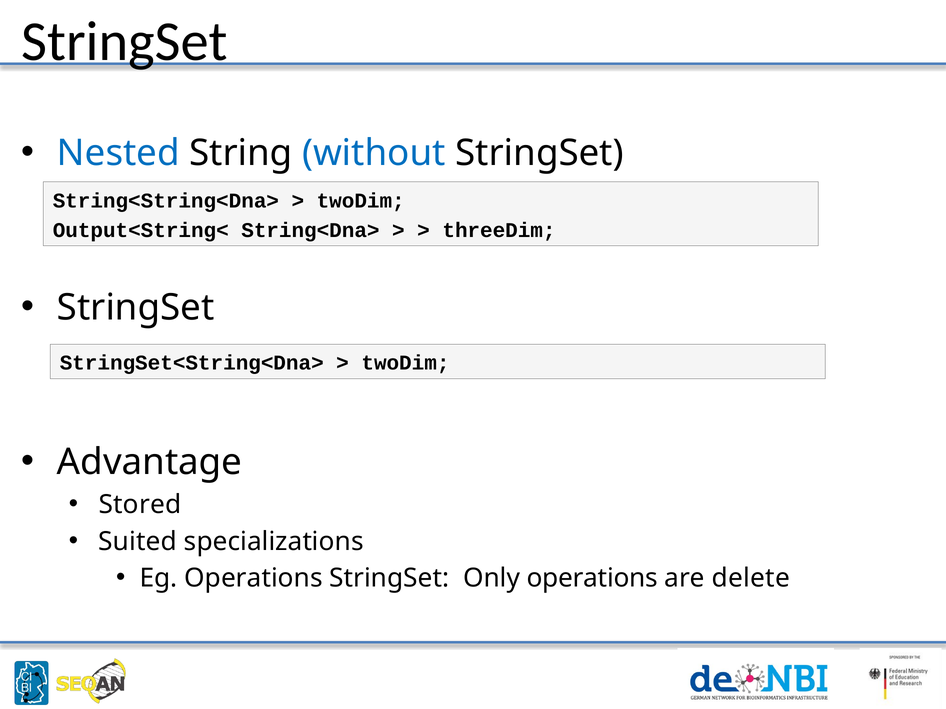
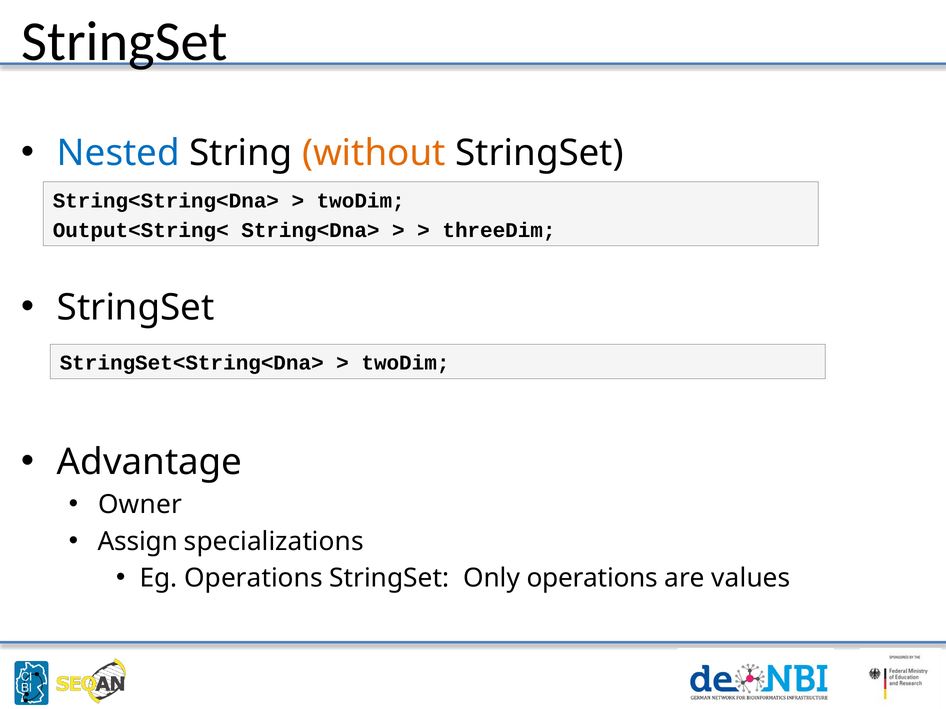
without colour: blue -> orange (374, 153)
Stored: Stored -> Owner (140, 505)
Suited: Suited -> Assign (138, 542)
delete: delete -> values (751, 579)
